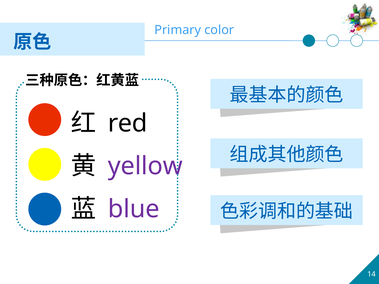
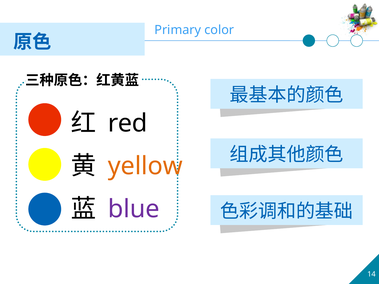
yellow colour: purple -> orange (145, 166)
